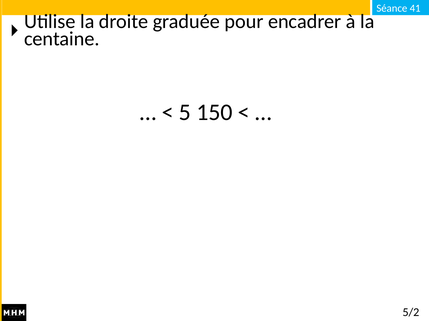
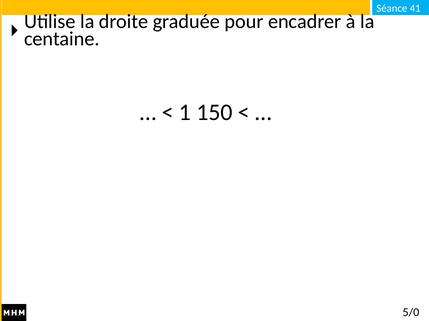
5: 5 -> 1 (185, 112)
5/2: 5/2 -> 5/0 (411, 313)
